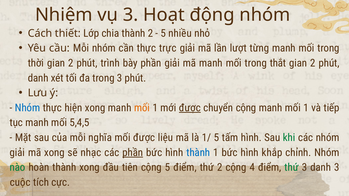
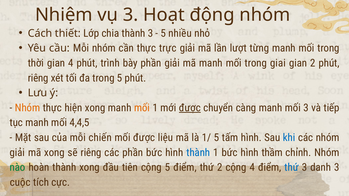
thành 2: 2 -> 3 (150, 33)
thời gian 2: 2 -> 4 (71, 63)
thắt: thắt -> giai (278, 63)
danh: danh -> riêng (38, 78)
trong 3: 3 -> 5 (120, 78)
Nhóm colour: blue -> orange (28, 108)
chuyển cộng: cộng -> càng (246, 108)
1: 1 -> 3 (306, 108)
5,4,5: 5,4,5 -> 4,4,5 (79, 123)
nghĩa: nghĩa -> chiến (100, 138)
khi colour: green -> blue (289, 138)
sẽ nhạc: nhạc -> riêng (91, 153)
phần underline: present -> none (133, 153)
khắp: khắp -> thầm (272, 153)
thứ colour: green -> blue (292, 168)
